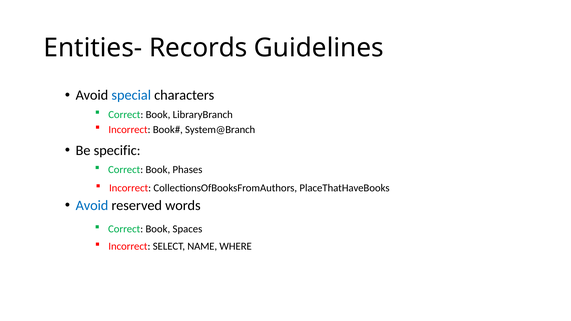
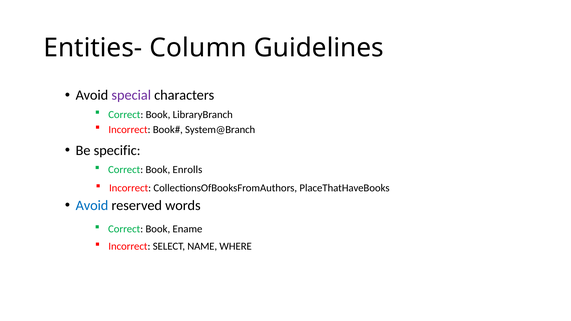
Records: Records -> Column (198, 48)
special colour: blue -> purple (131, 95)
Phases: Phases -> Enrolls (187, 170)
Spaces: Spaces -> Ename (187, 229)
